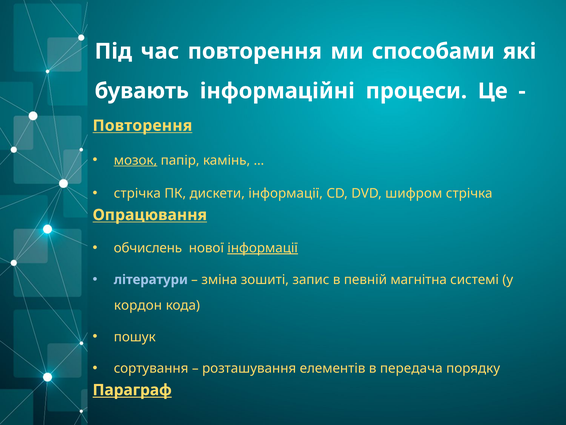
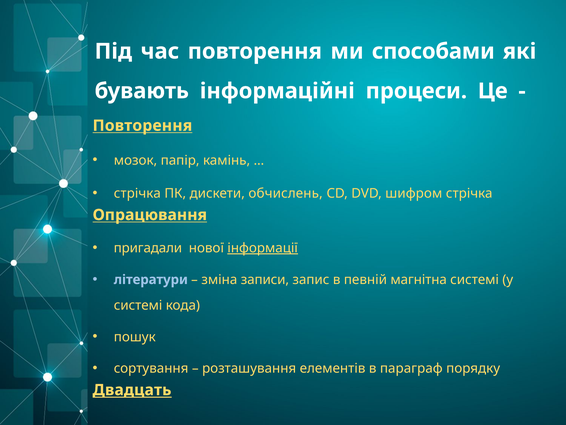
мозок underline: present -> none (136, 160)
дискети інформації: інформації -> обчислень (286, 193)
обчислень: обчислень -> пригадали (148, 248)
зошиті: зошиті -> записи (265, 279)
кордон: кордон -> системі (138, 305)
передача: передача -> параграф (411, 368)
Параграф: Параграф -> Двадцать (132, 390)
